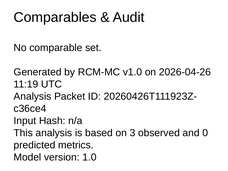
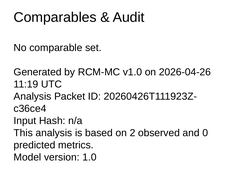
3: 3 -> 2 (133, 133)
